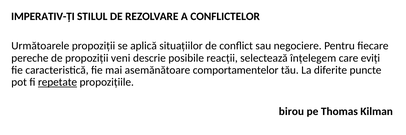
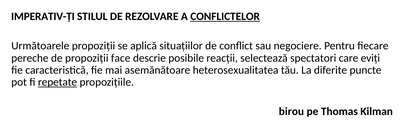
CONFLICTELOR underline: none -> present (225, 17)
veni: veni -> face (121, 58)
înțelegem: înțelegem -> spectatori (313, 58)
comportamentelor: comportamentelor -> heterosexualitatea (236, 70)
